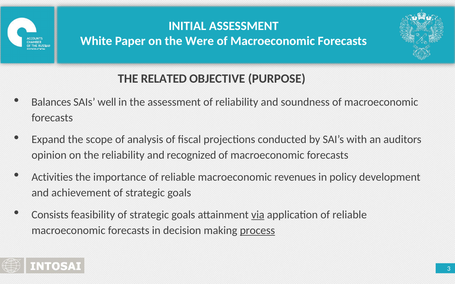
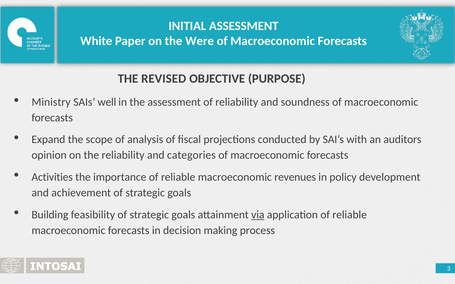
RELATED: RELATED -> REVISED (164, 79)
Balances: Balances -> Ministry (51, 102)
recognized: recognized -> categories (191, 155)
Consists: Consists -> Building (50, 215)
process underline: present -> none (257, 231)
